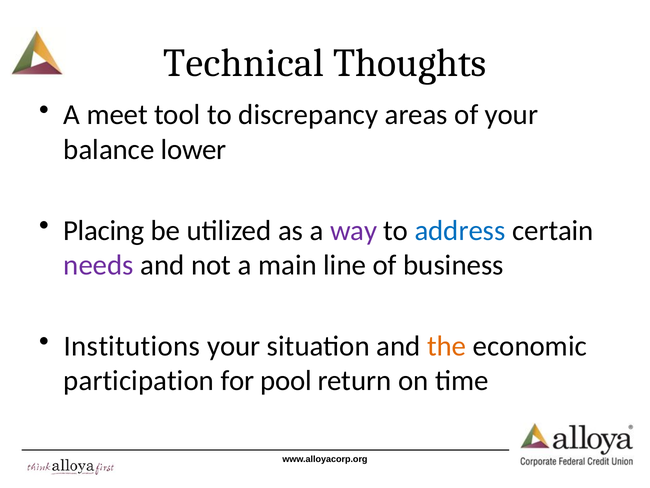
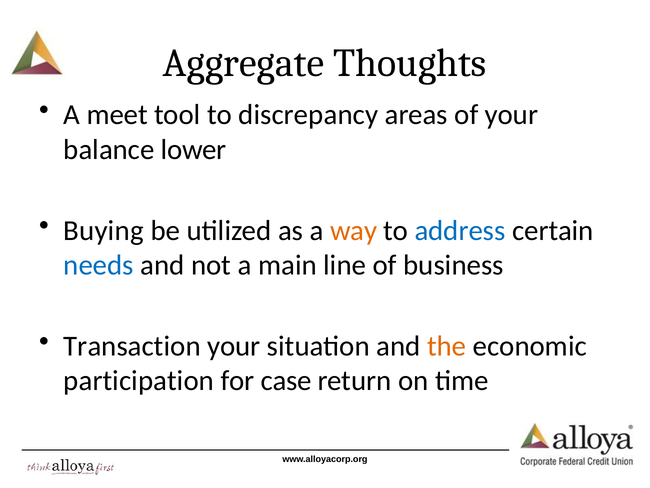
Technical: Technical -> Aggregate (244, 63)
Placing: Placing -> Buying (104, 230)
way colour: purple -> orange (354, 230)
needs colour: purple -> blue (99, 265)
Institutions: Institutions -> Transaction (132, 346)
pool: pool -> case (286, 381)
